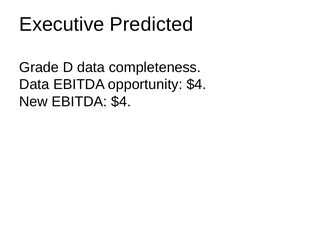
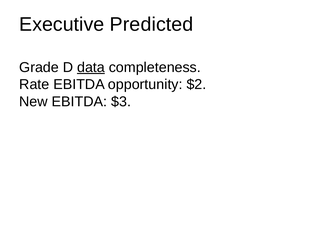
data underline: none -> present (91, 67)
Data: Data -> Rate (34, 84)
opportunity $4: $4 -> $2 (196, 84)
EBITDA $4: $4 -> $3 (121, 102)
